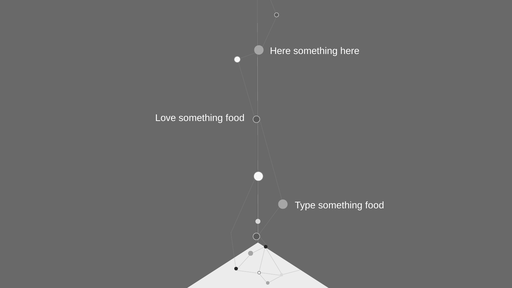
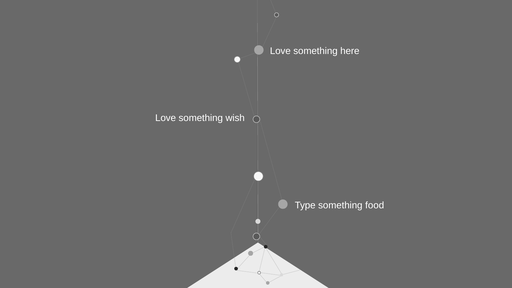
Here: Here -> Love (280, 51)
food: food -> wish (235, 118)
